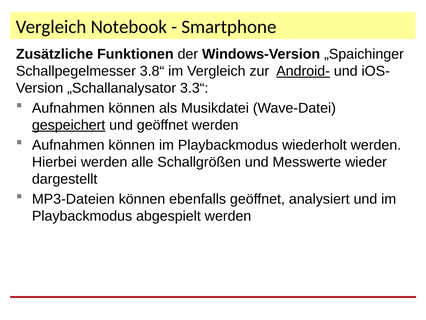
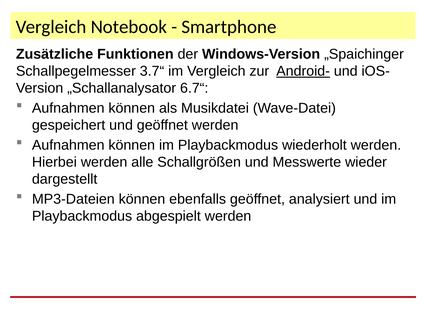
3.8“: 3.8“ -> 3.7“ (152, 71)
3.3“: 3.3“ -> 6.7“ (194, 88)
gespeichert underline: present -> none (69, 125)
